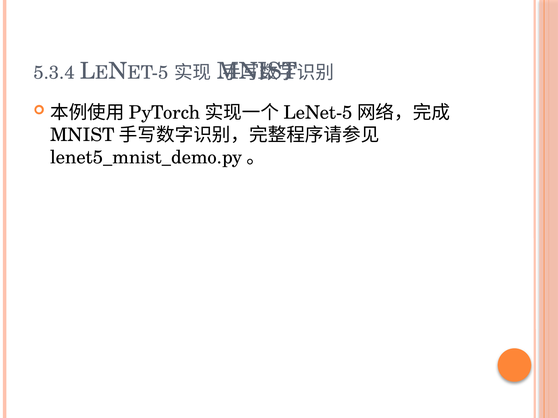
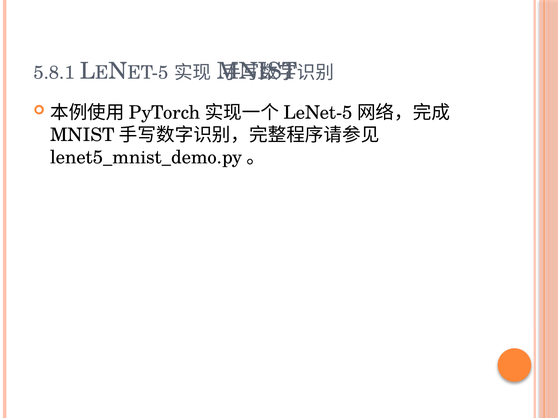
5.3.4: 5.3.4 -> 5.8.1 (54, 73)
